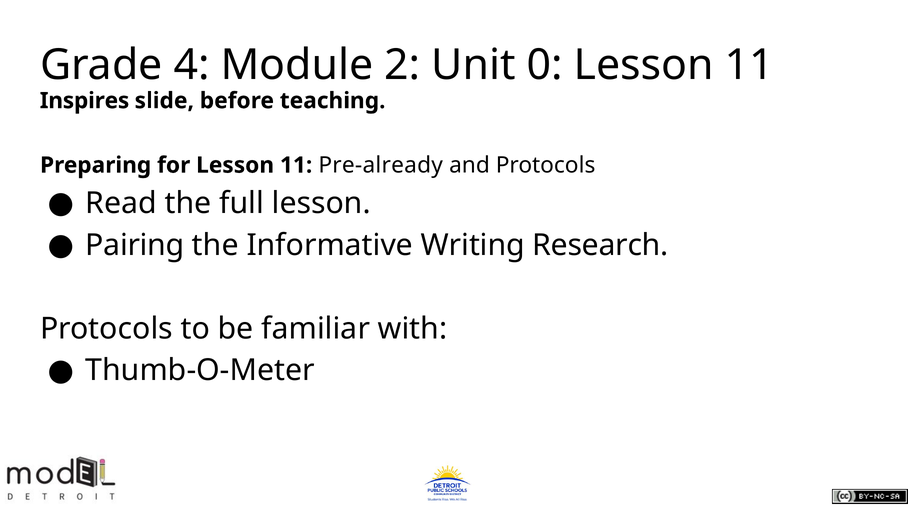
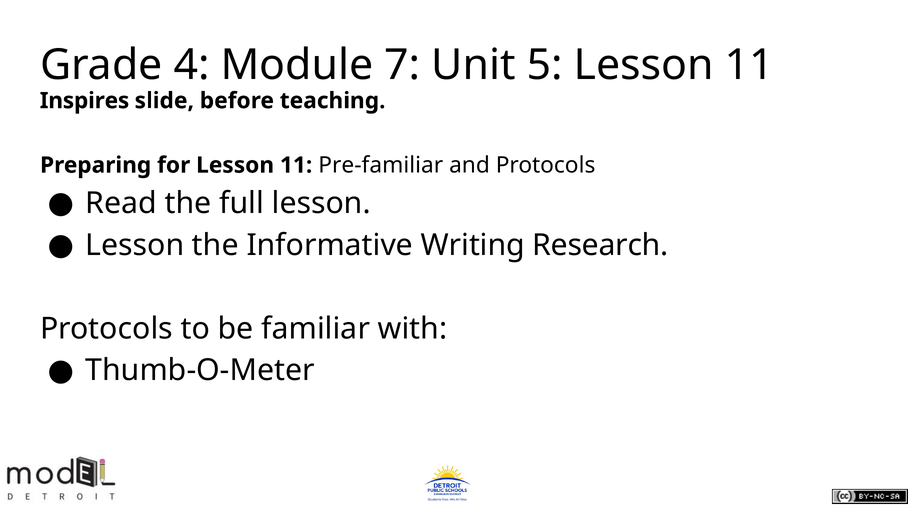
2: 2 -> 7 (402, 65)
0: 0 -> 5 (545, 65)
Pre-already: Pre-already -> Pre-familiar (381, 165)
Pairing: Pairing -> Lesson (135, 245)
